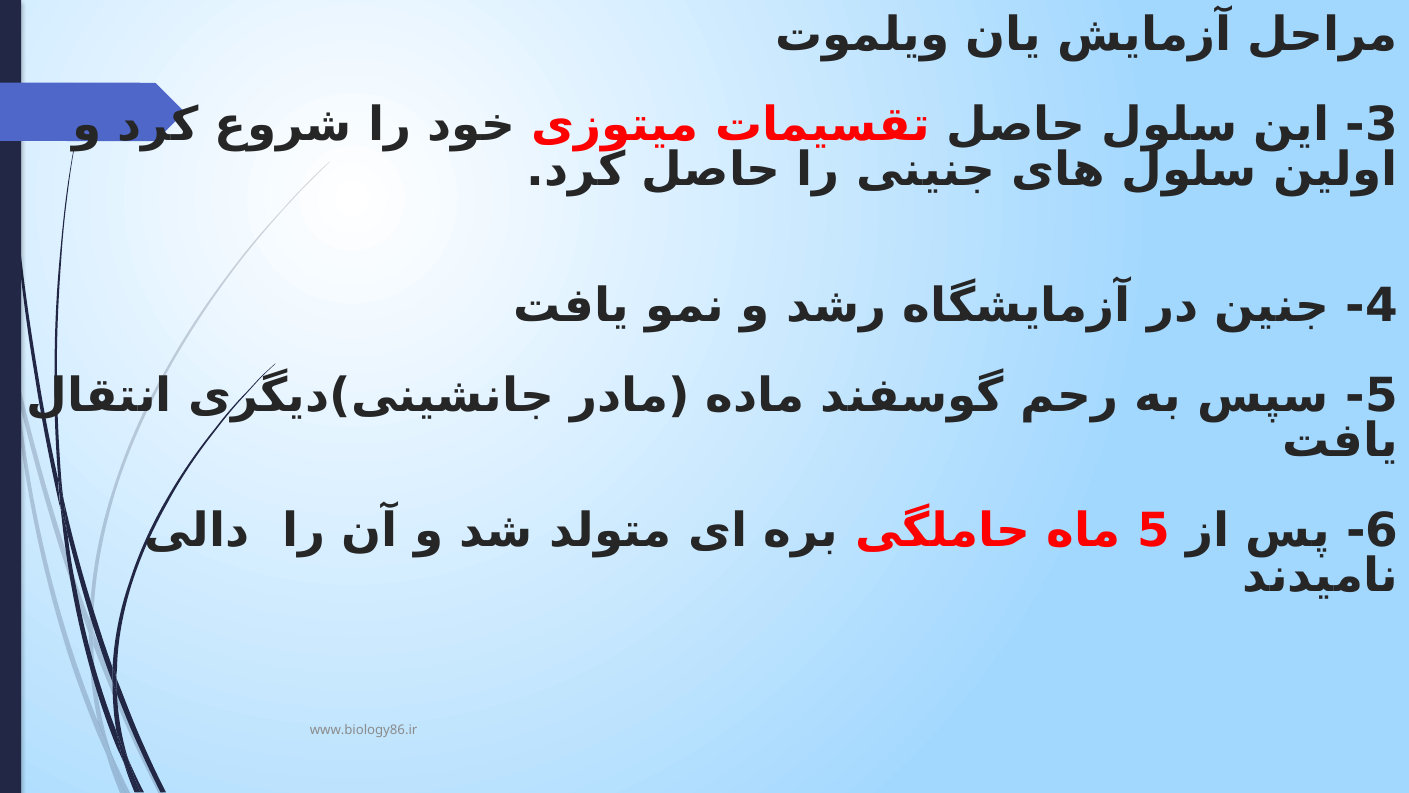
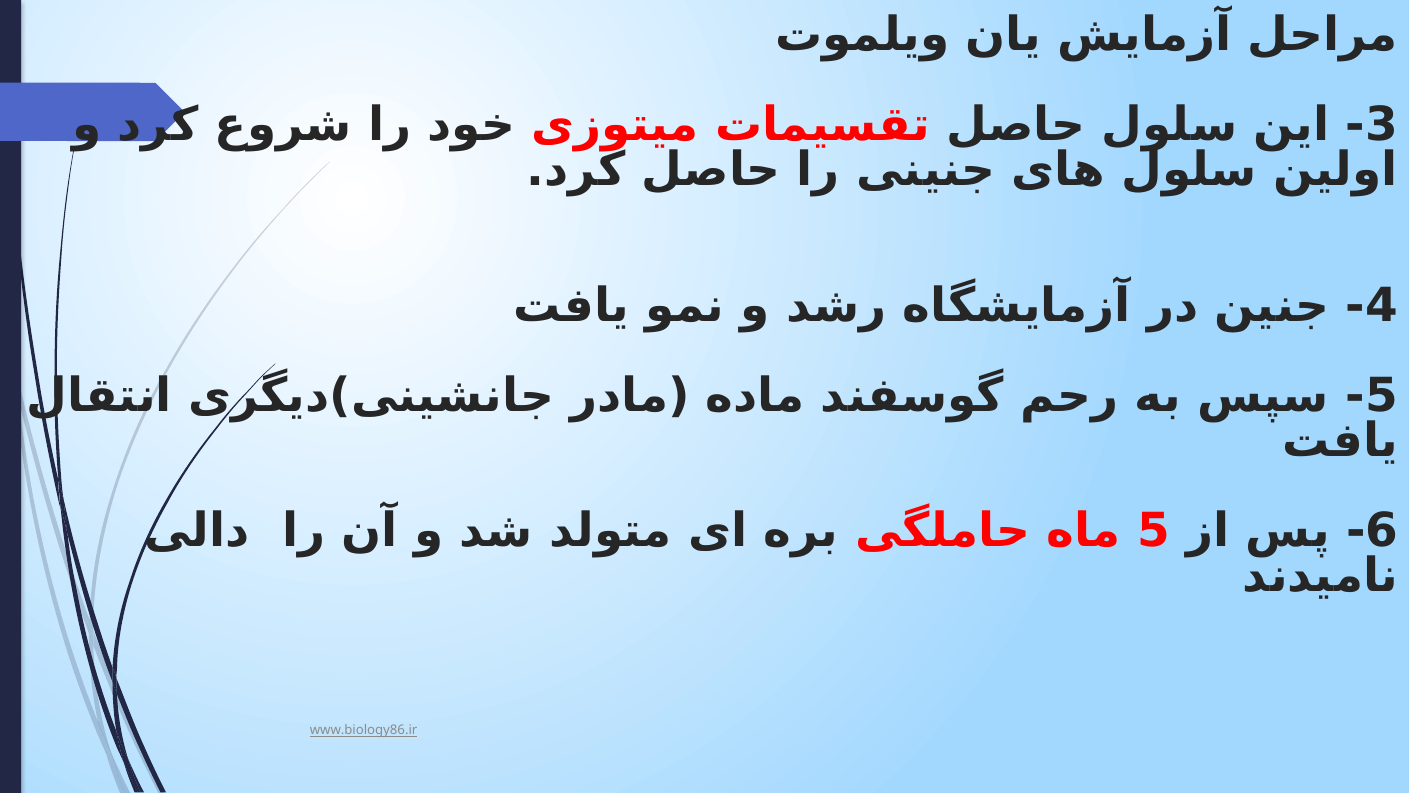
www.biology86.ir underline: none -> present (364, 730)
